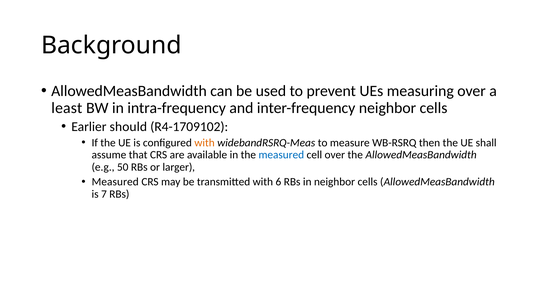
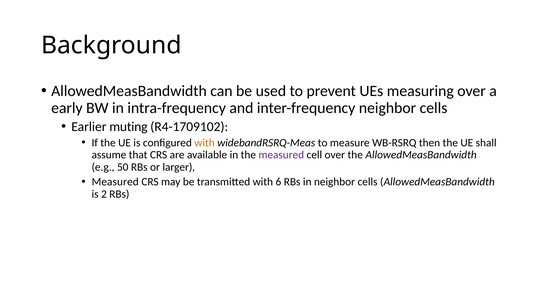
least: least -> early (67, 108)
should: should -> muting (128, 127)
measured colour: blue -> purple (281, 155)
7: 7 -> 2 (104, 194)
